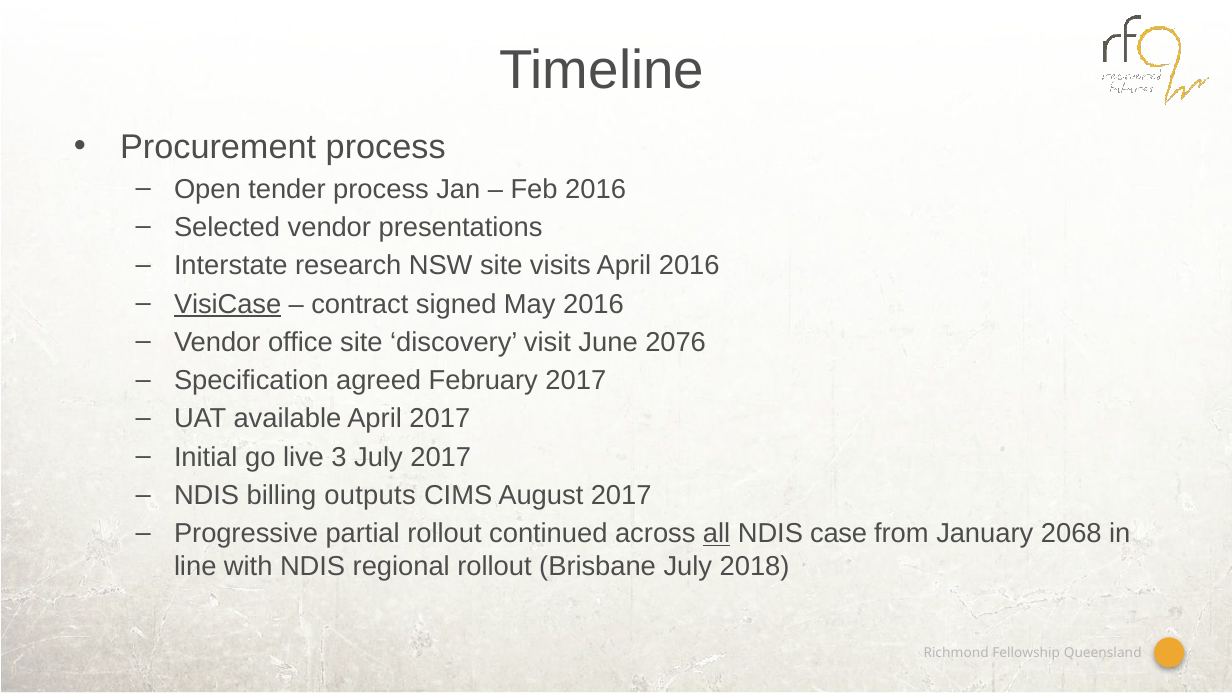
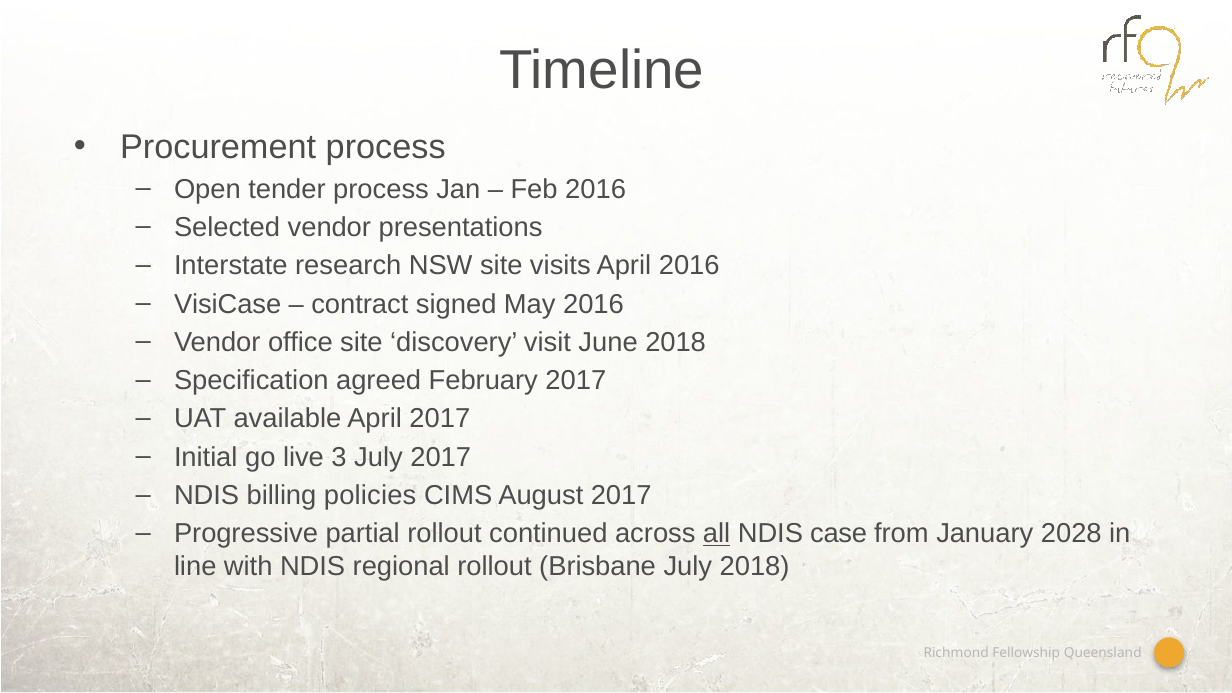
VisiCase underline: present -> none (228, 304)
June 2076: 2076 -> 2018 (676, 342)
outputs: outputs -> policies (370, 496)
2068: 2068 -> 2028 (1071, 534)
